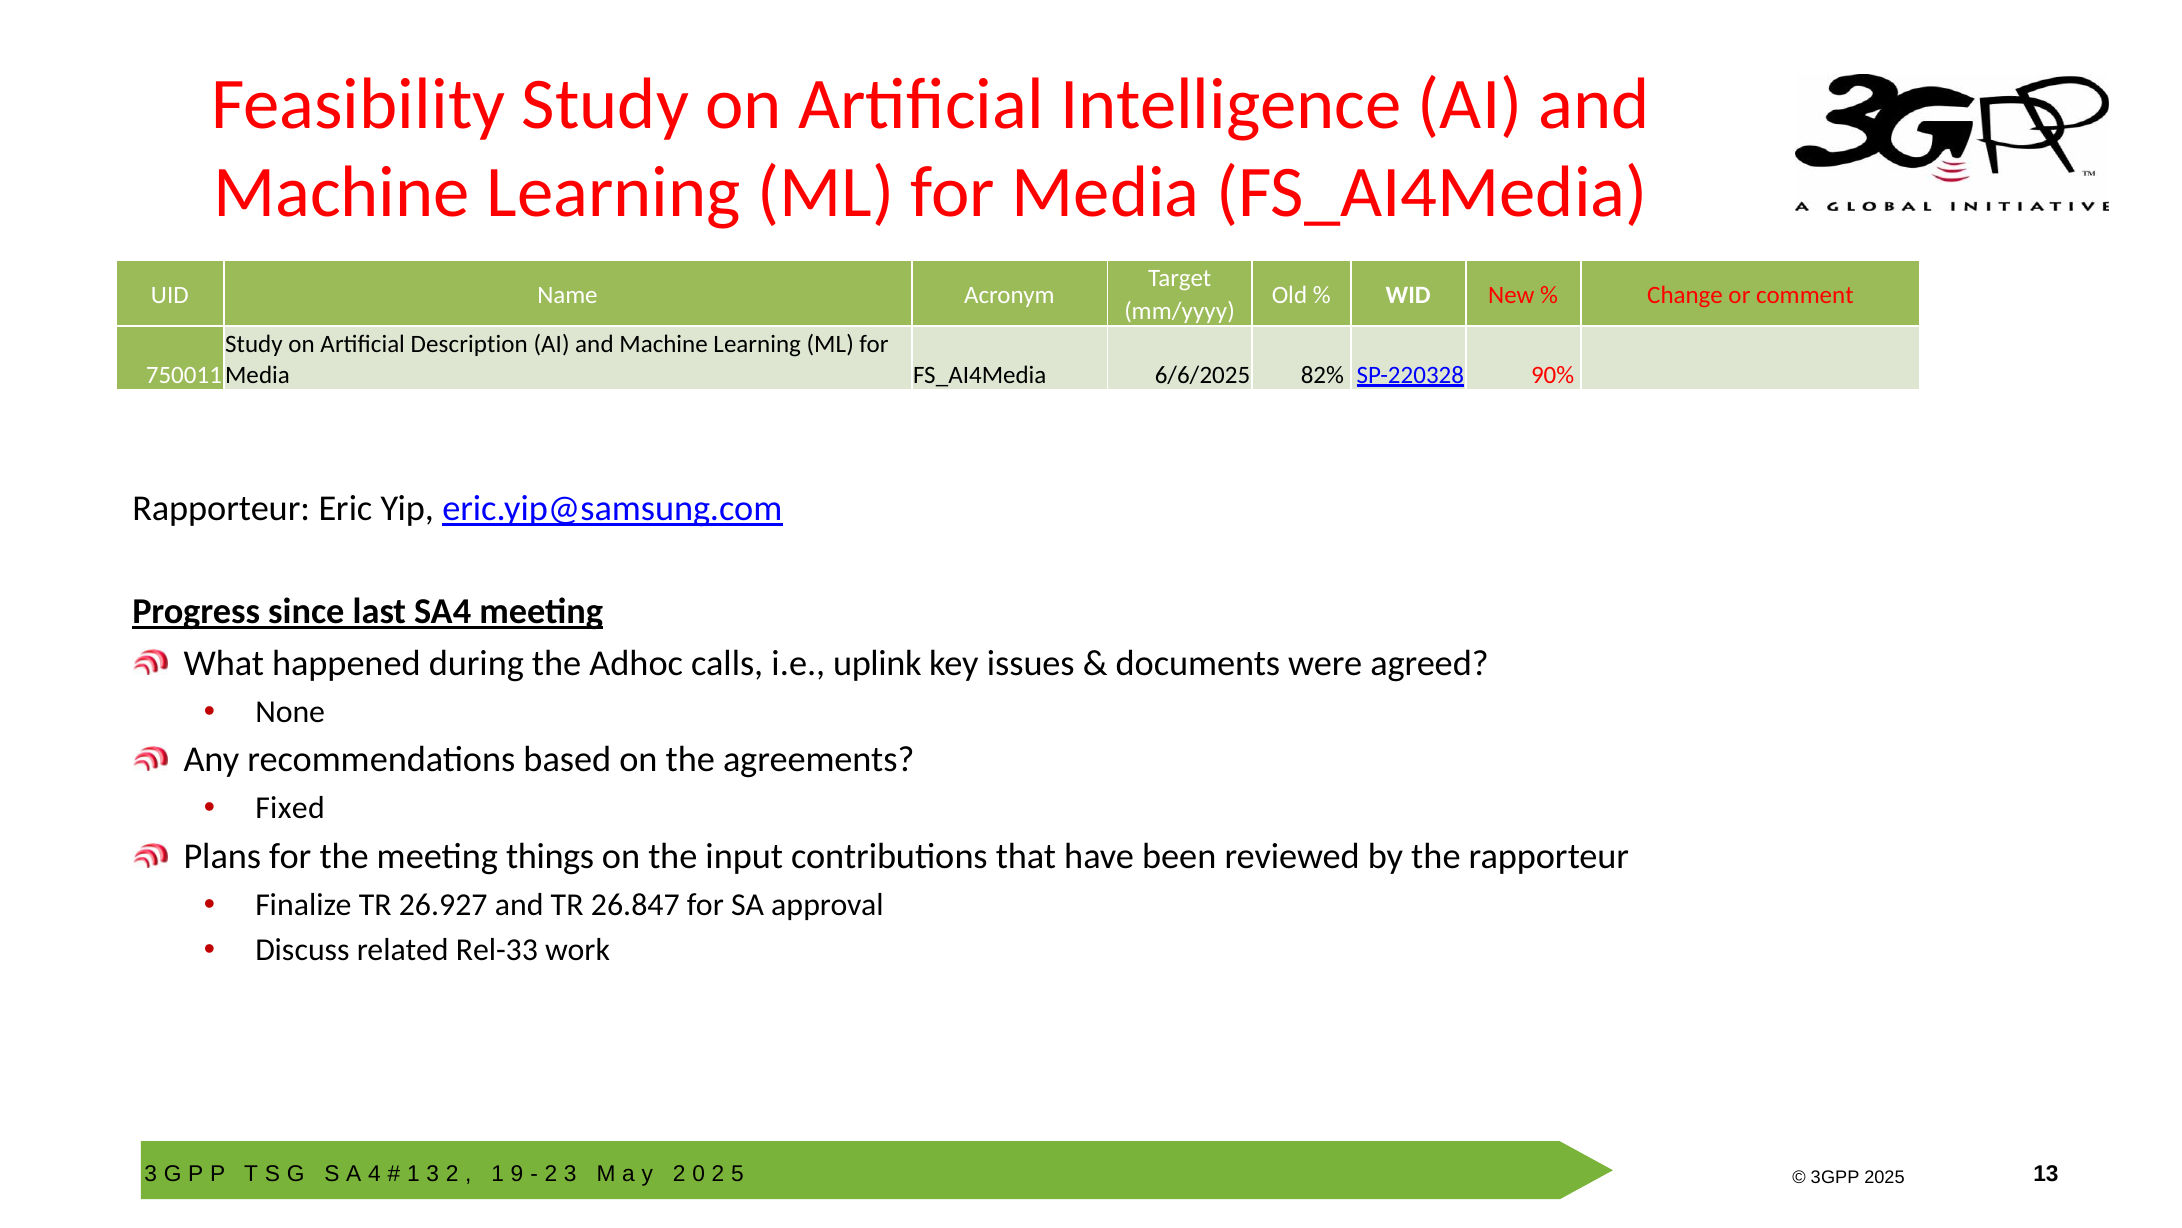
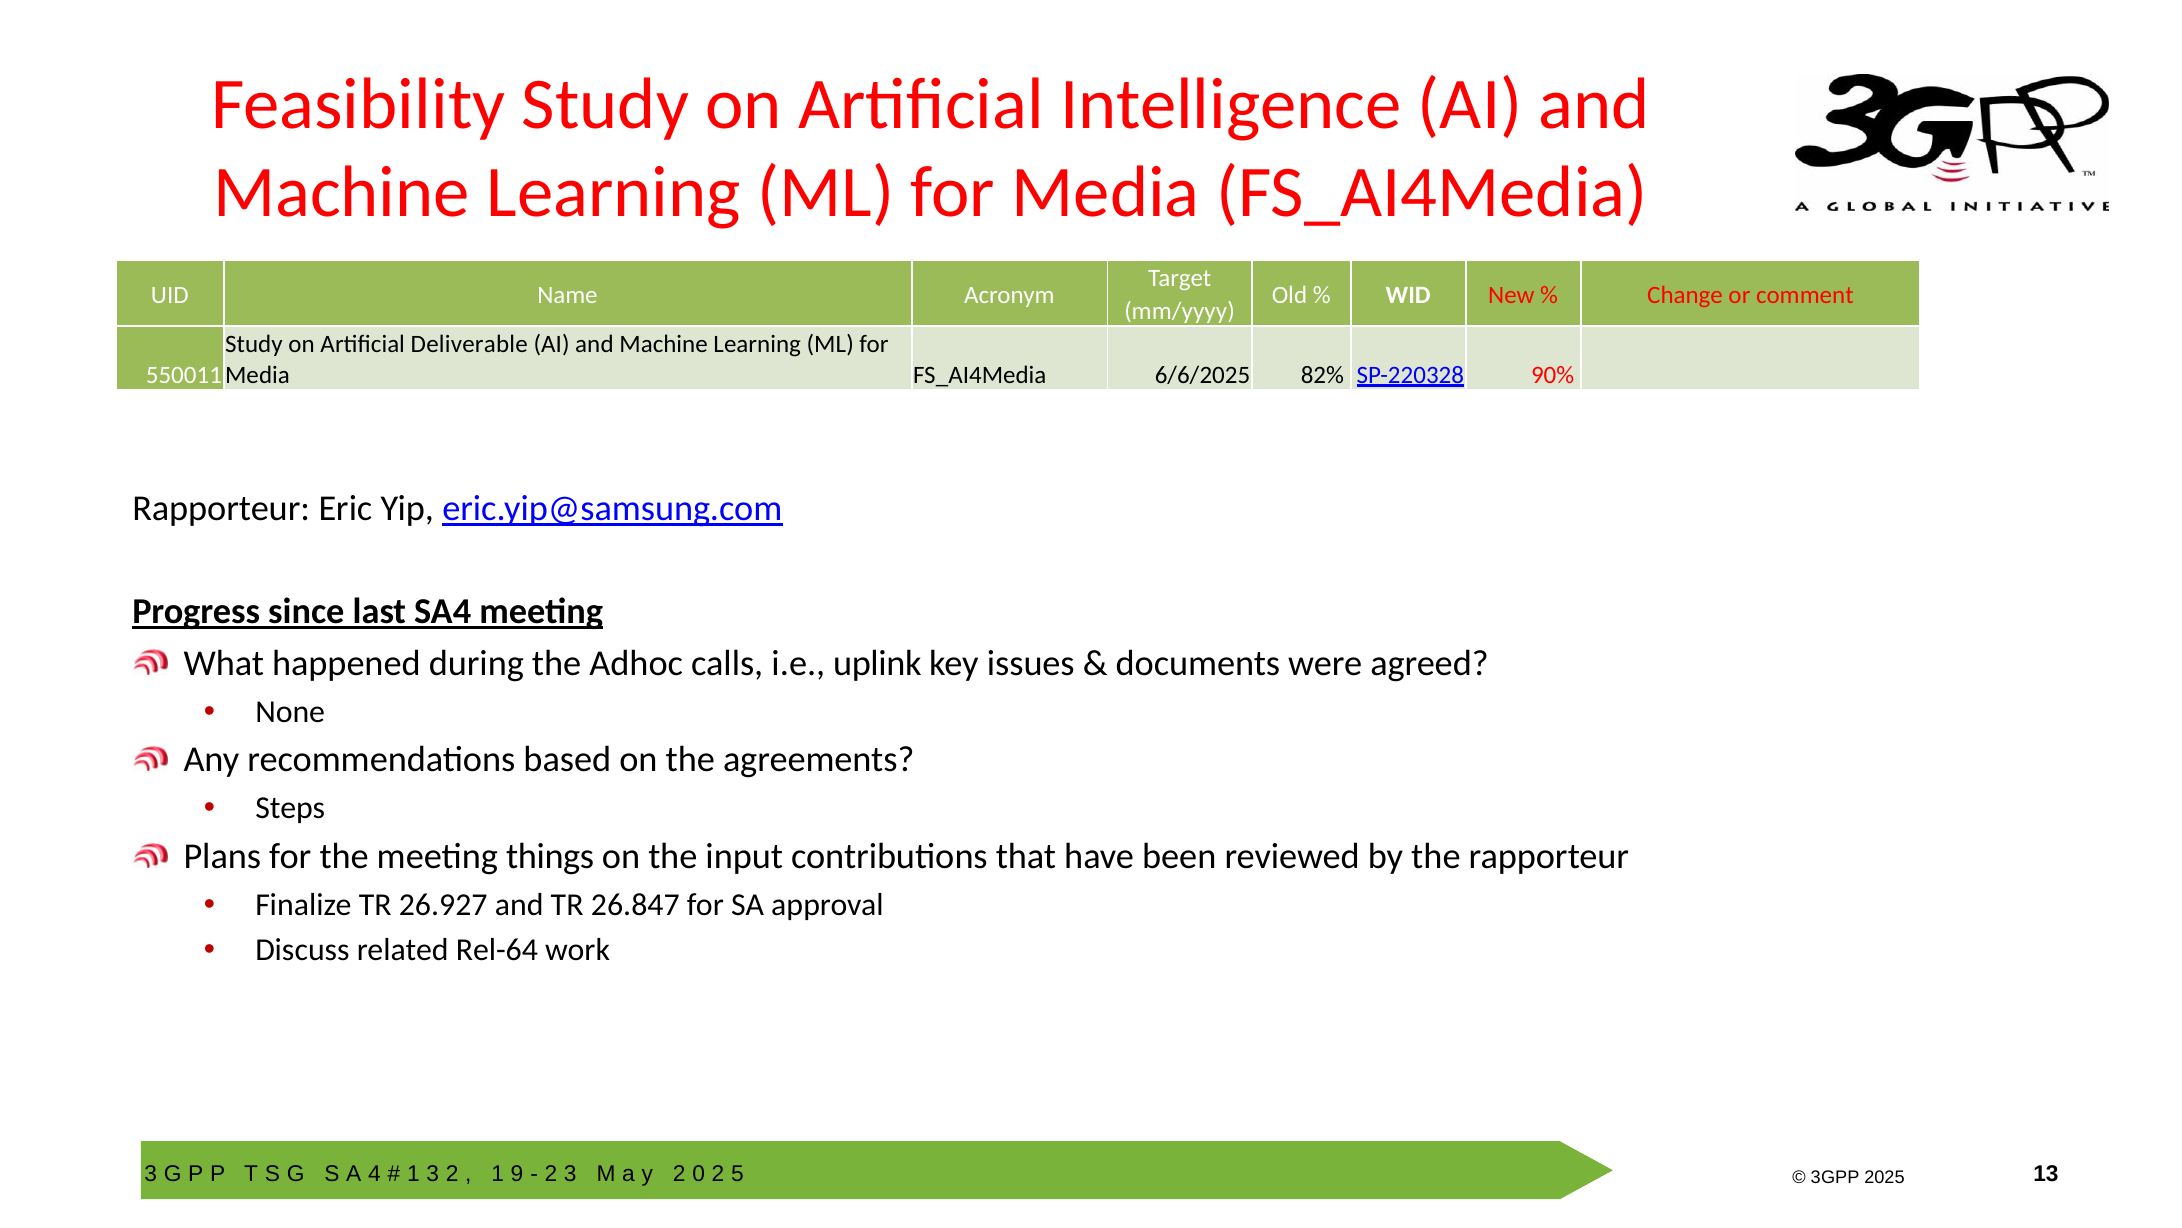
Description: Description -> Deliverable (469, 344)
750011: 750011 -> 550011 (184, 375)
Fixed: Fixed -> Steps (290, 808)
Rel-33: Rel-33 -> Rel-64 (497, 949)
